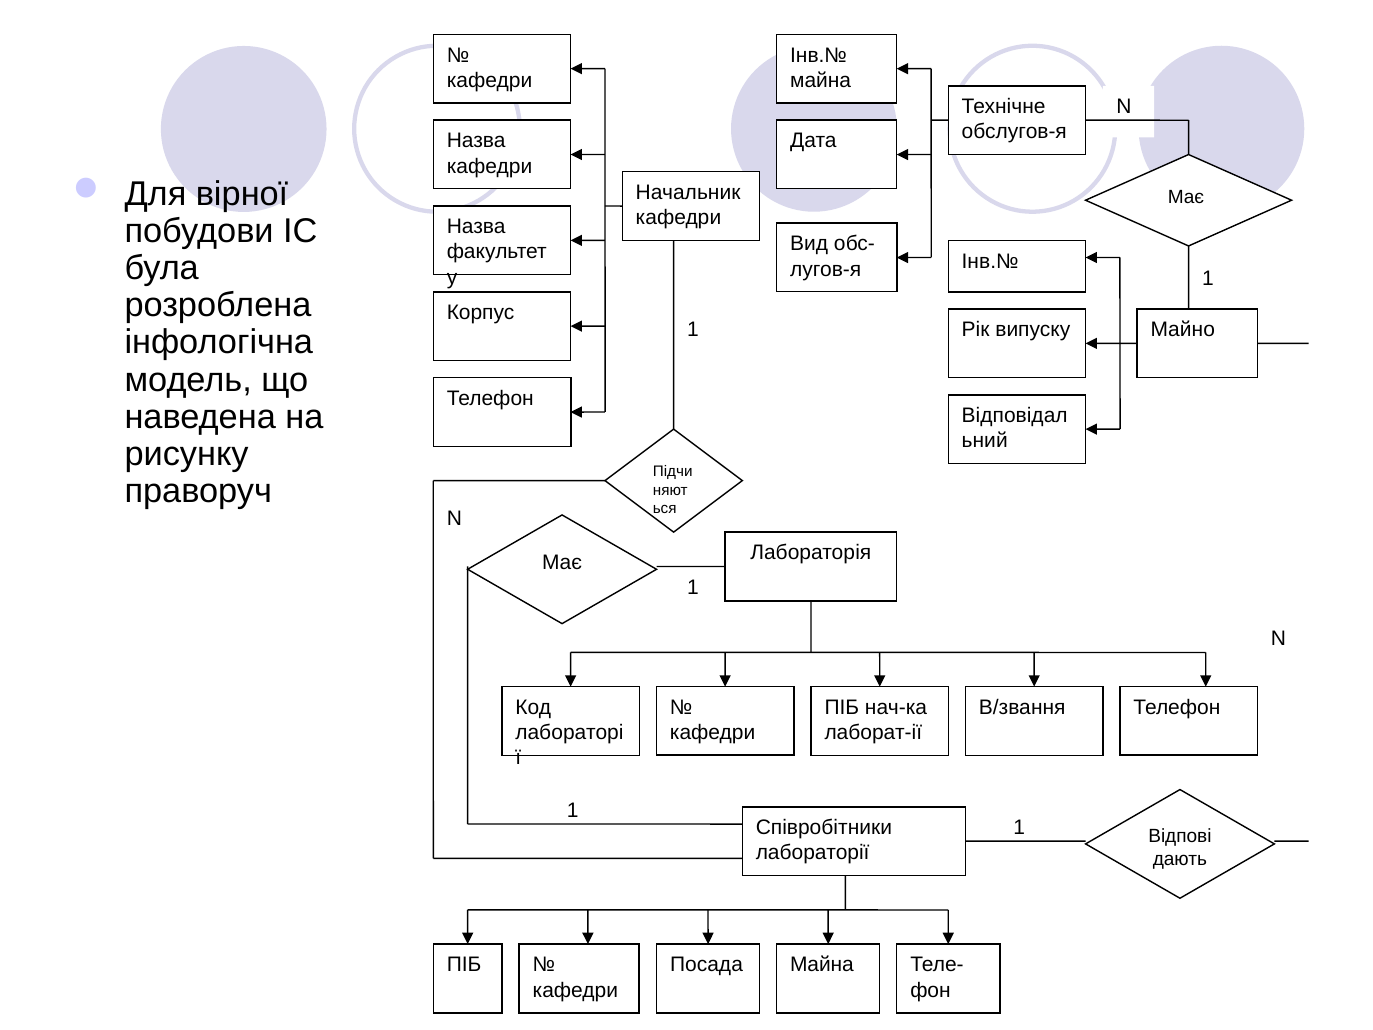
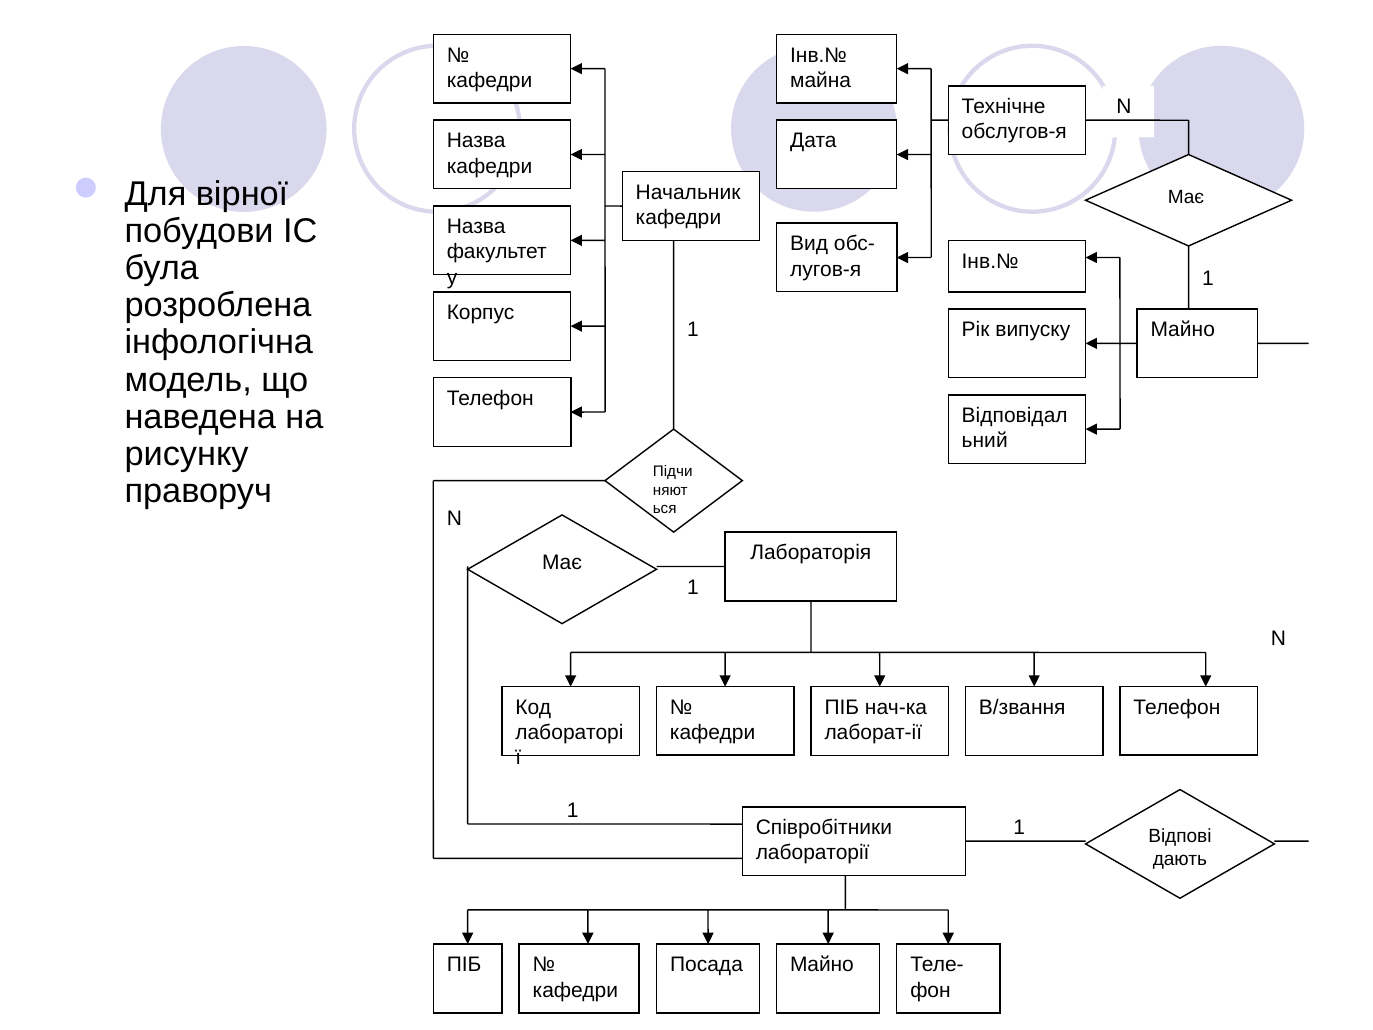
Посада Майна: Майна -> Майно (822, 965)
